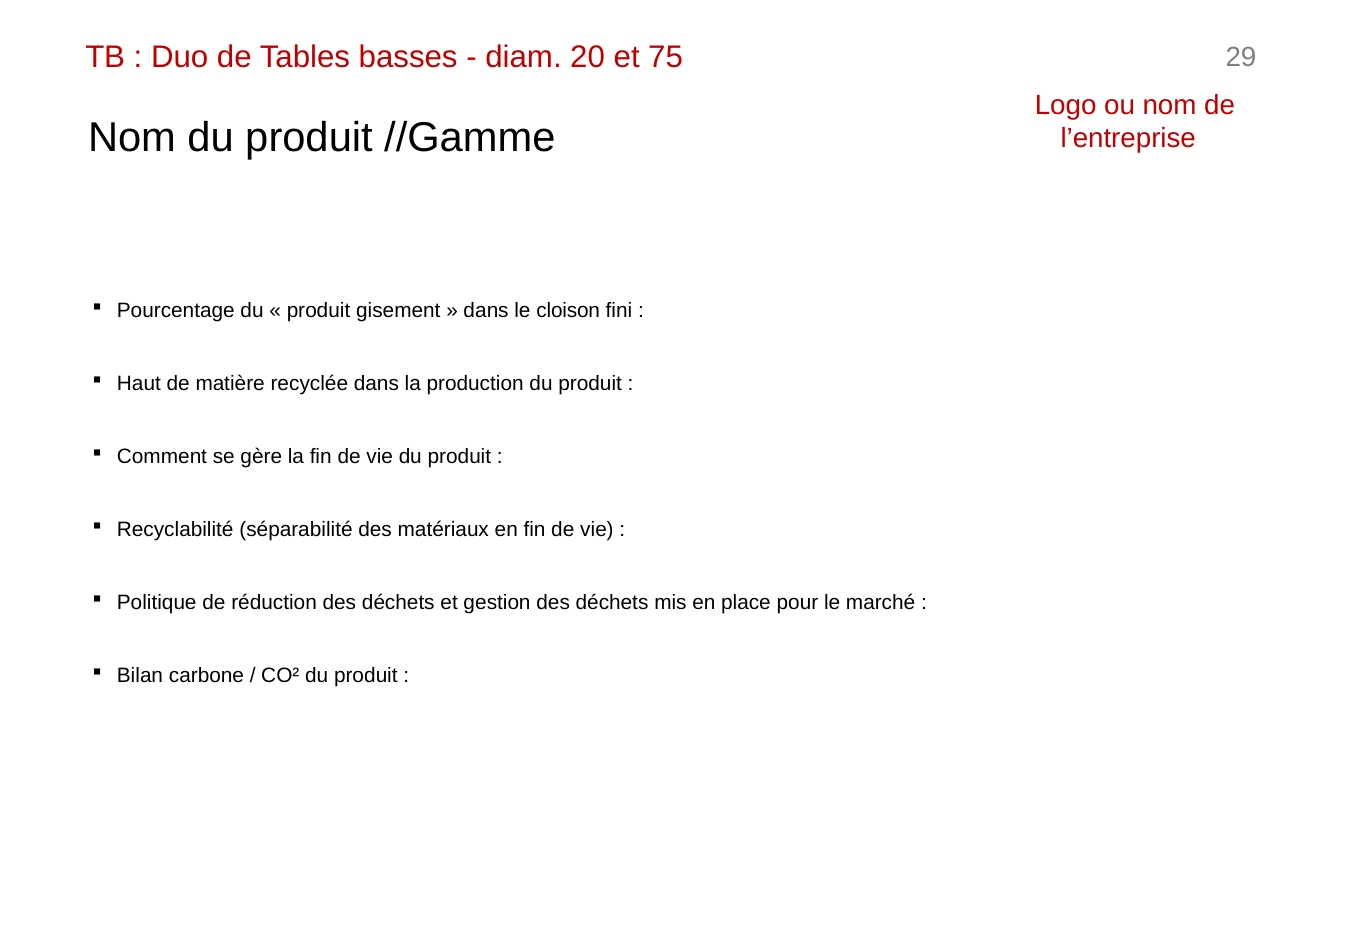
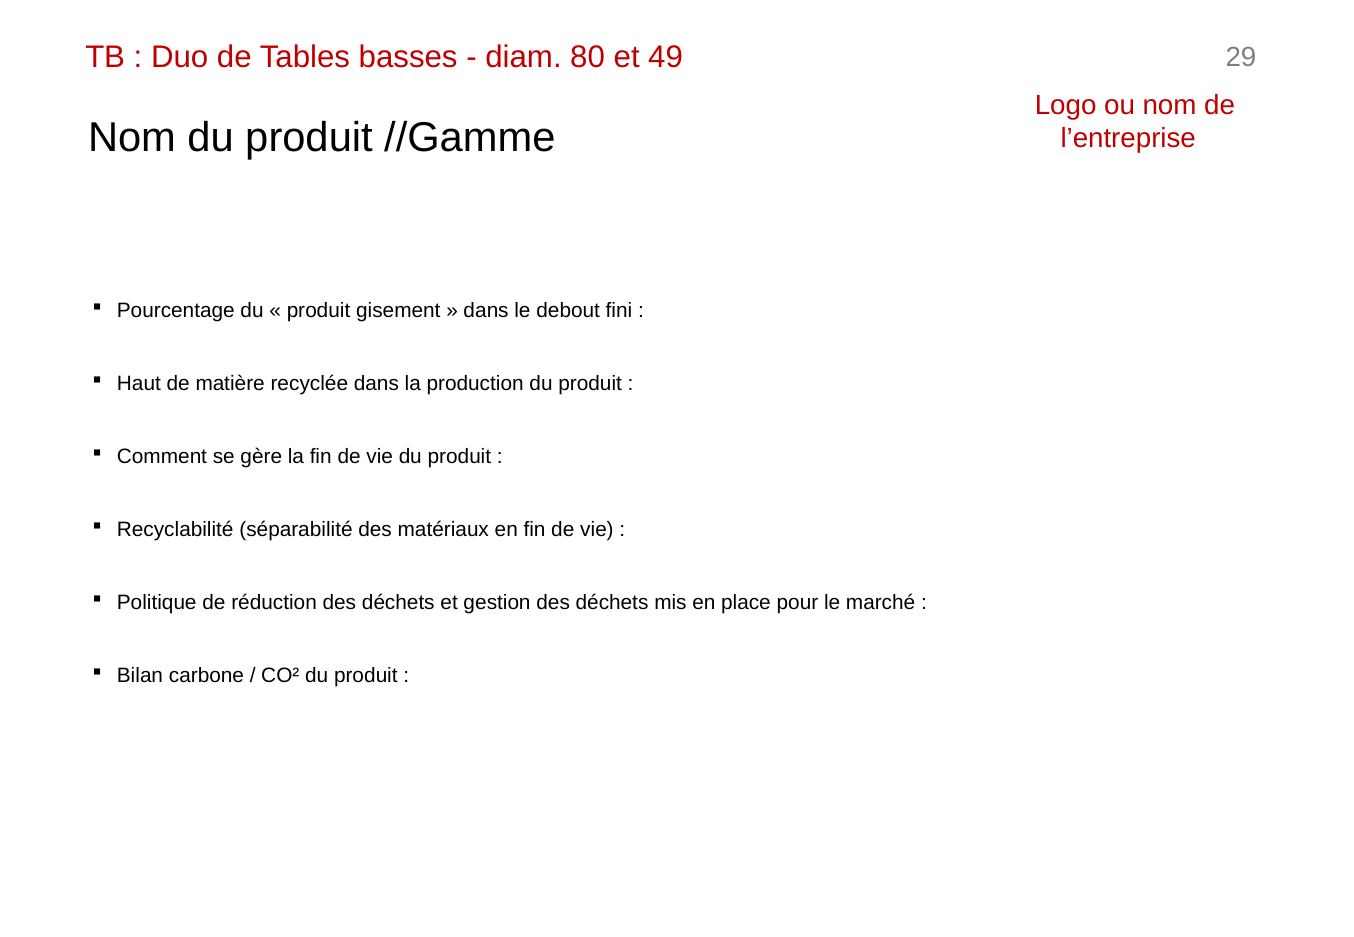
20: 20 -> 80 (588, 57)
75: 75 -> 49 (666, 57)
cloison: cloison -> debout (568, 311)
